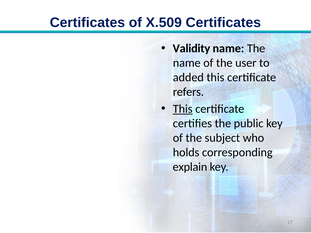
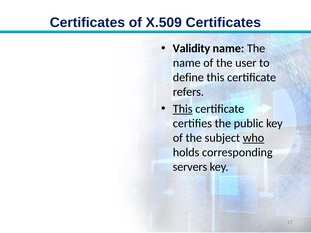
added: added -> define (188, 78)
who underline: none -> present (254, 138)
explain: explain -> servers (190, 167)
